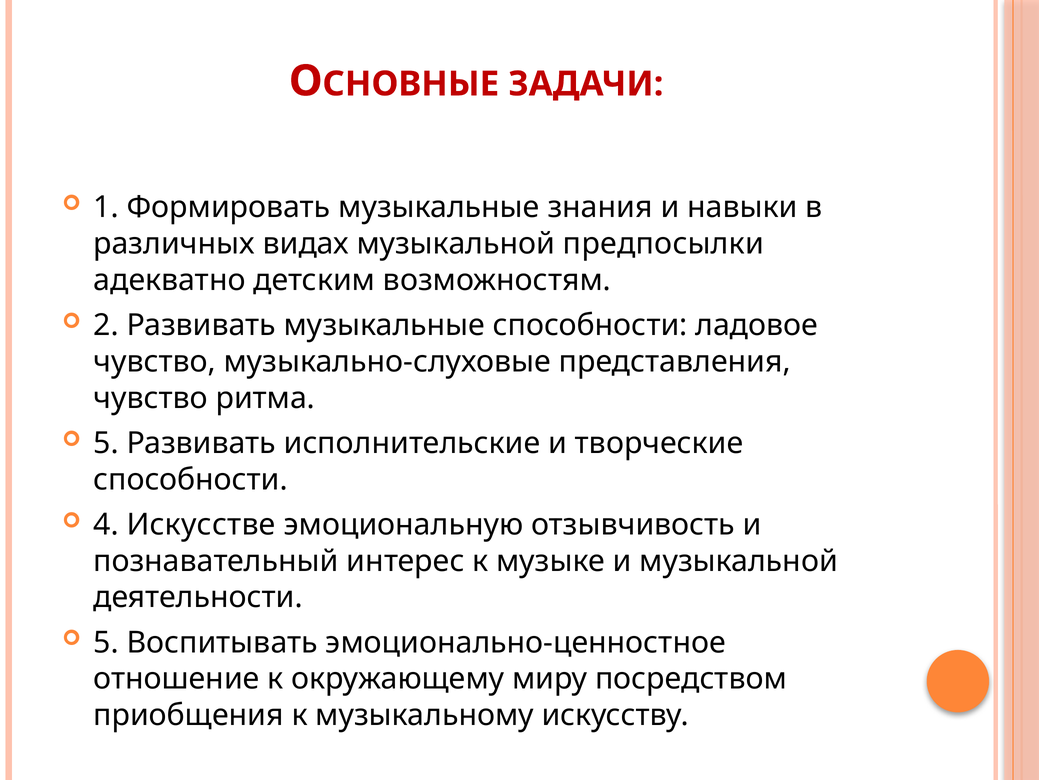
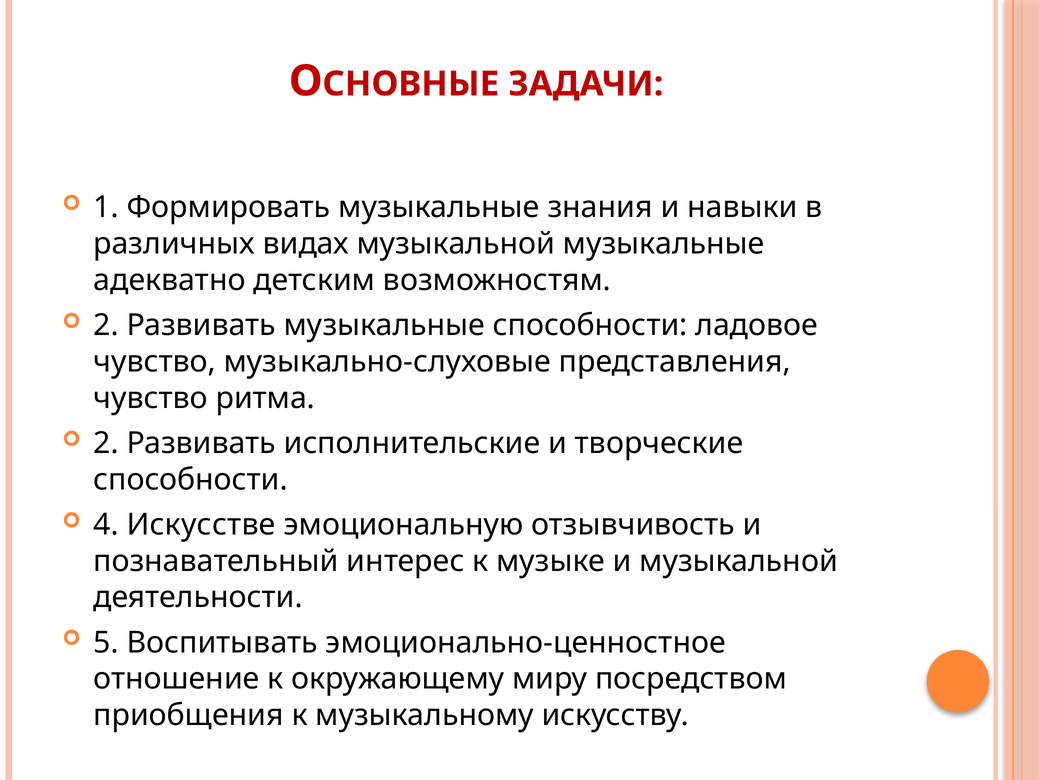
музыкальной предпосылки: предпосылки -> музыкальные (664, 244)
5: 5 -> 2 (106, 443)
